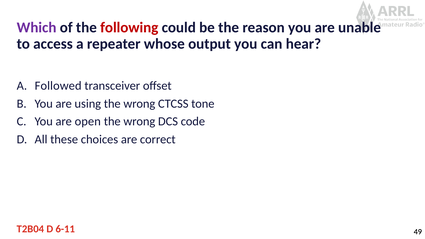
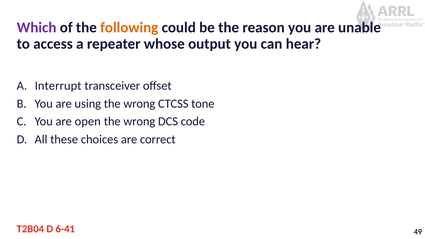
following colour: red -> orange (129, 28)
Followed: Followed -> Interrupt (58, 86)
6-11: 6-11 -> 6-41 (65, 229)
